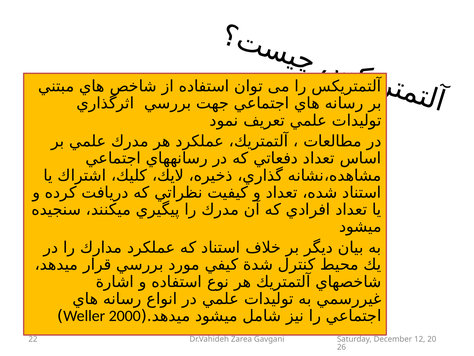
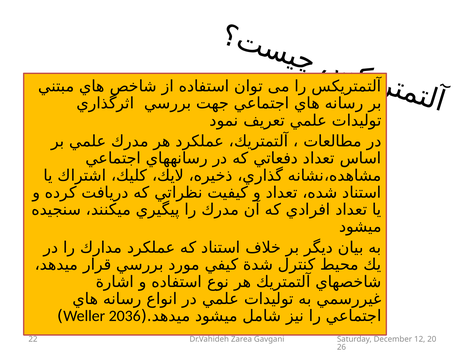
2000: 2000 -> 2036 (125, 315)
